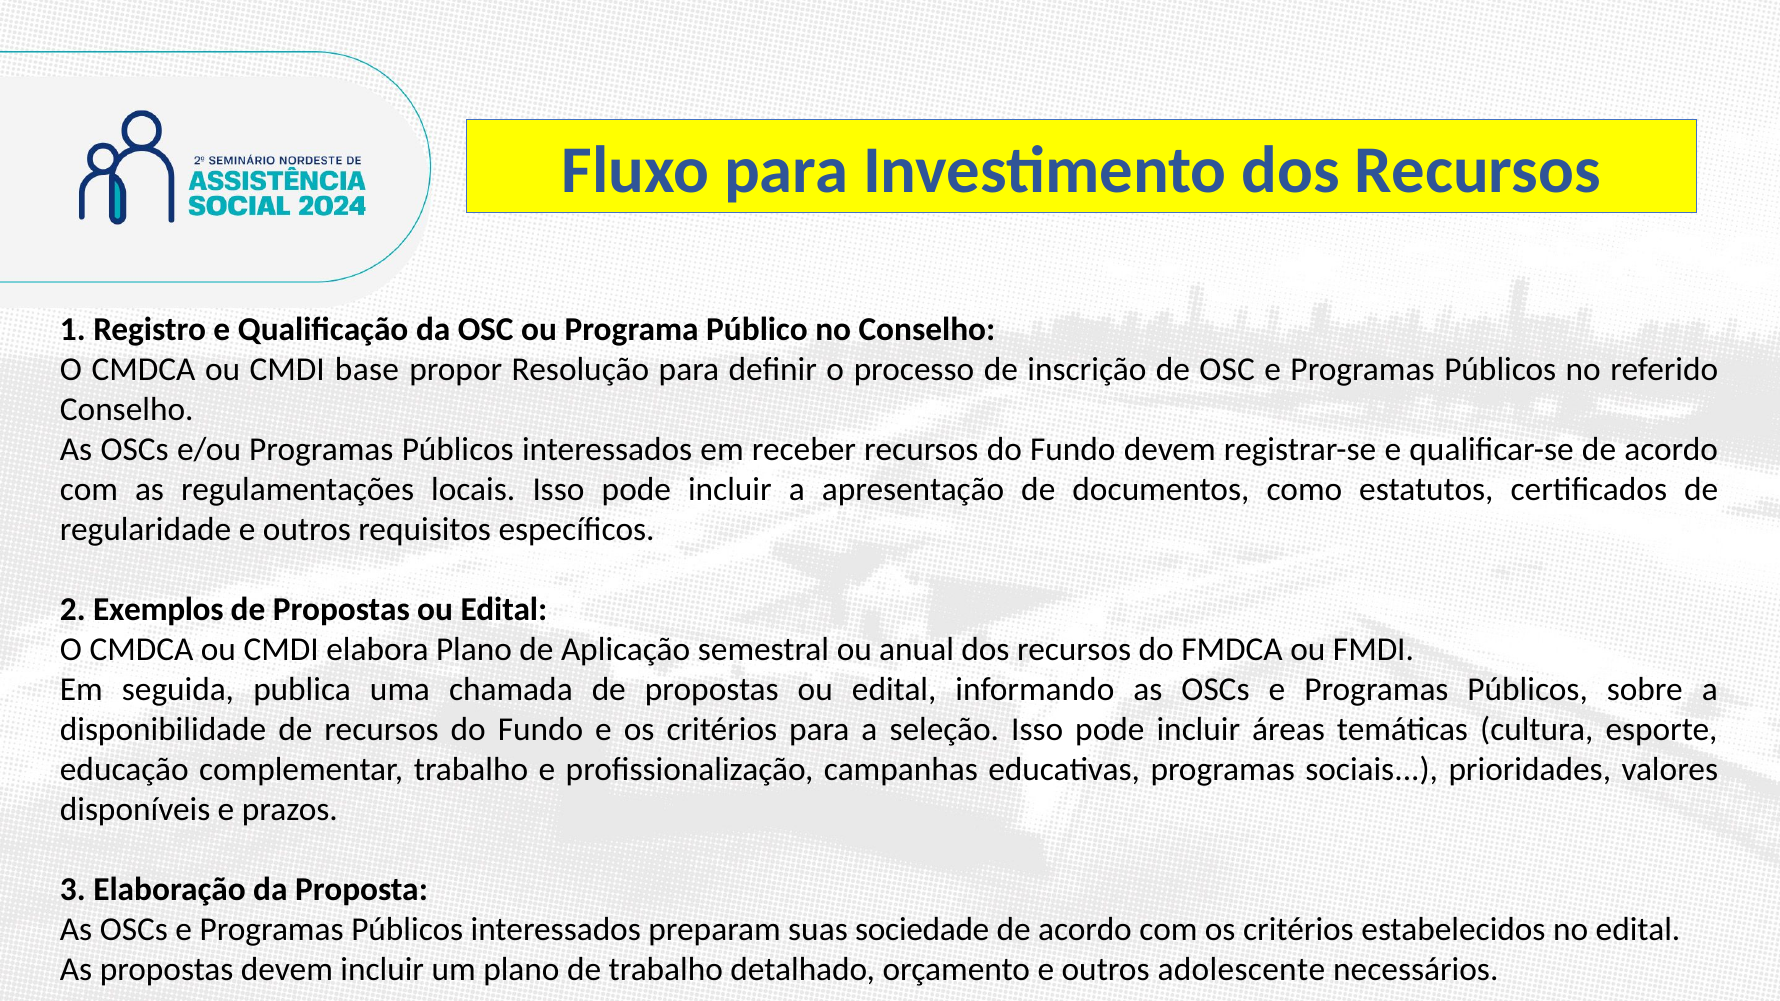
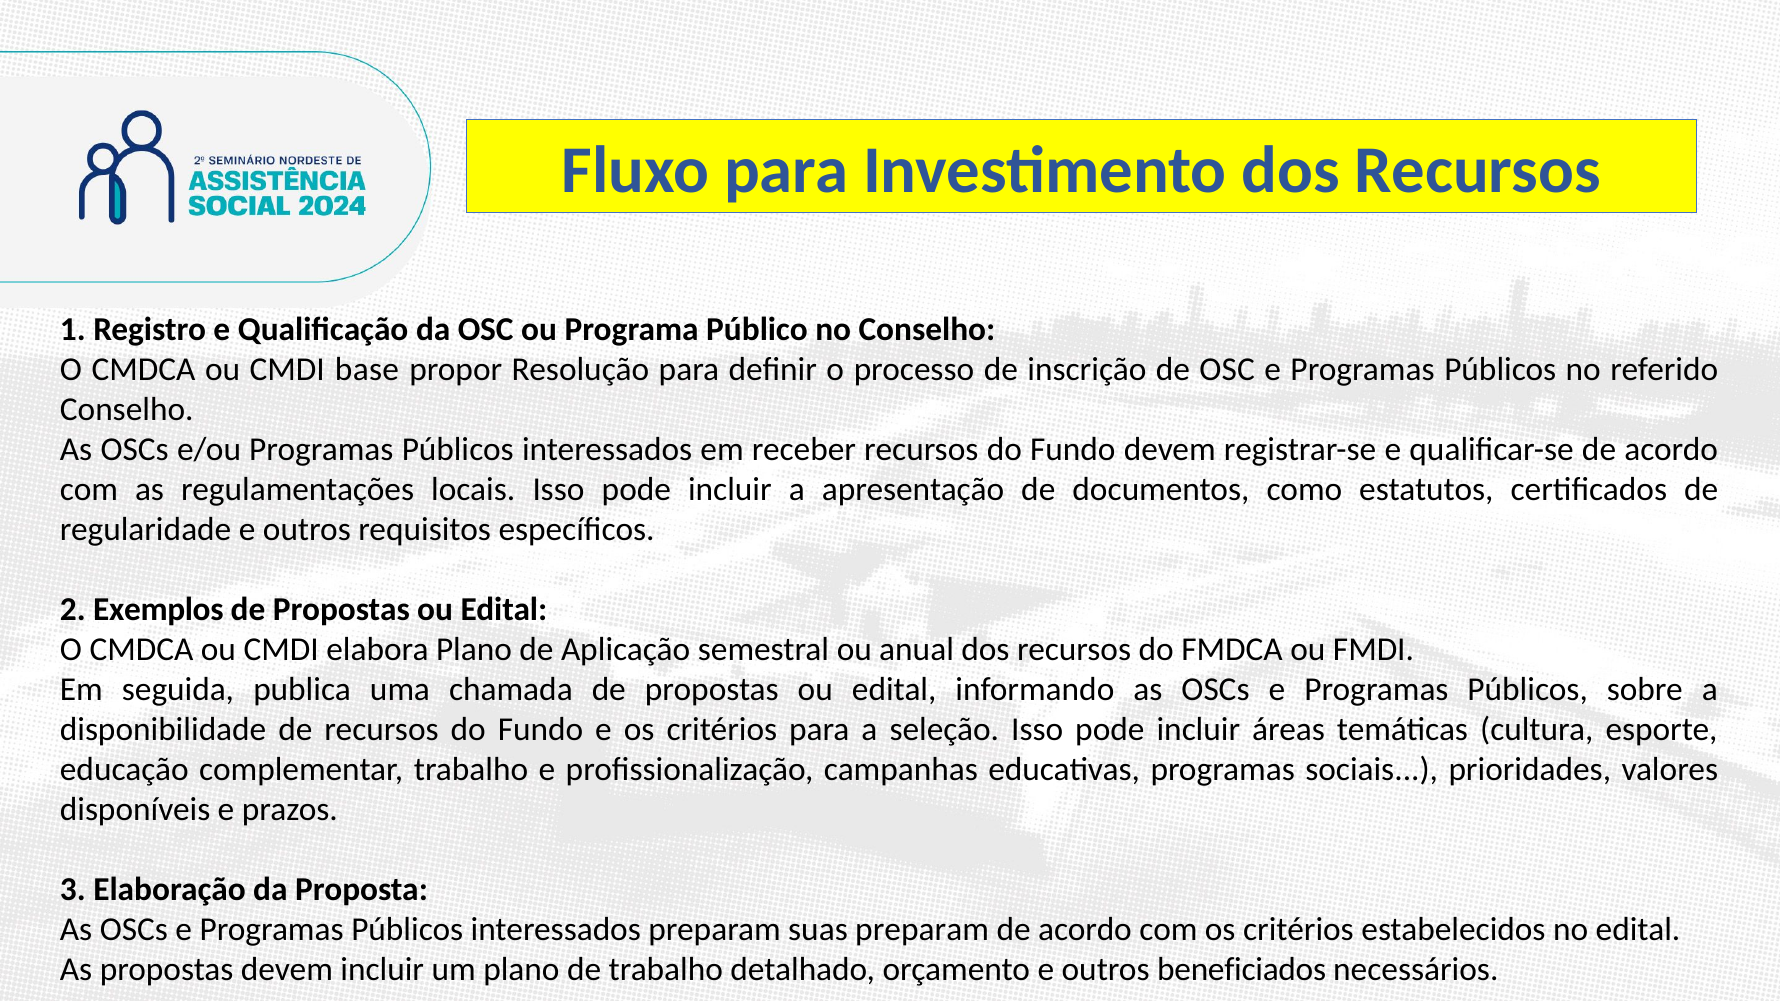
suas sociedade: sociedade -> preparam (922, 930)
adolescente: adolescente -> beneficiados (1242, 970)
